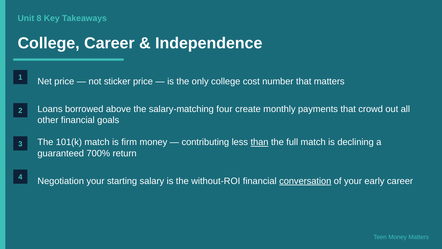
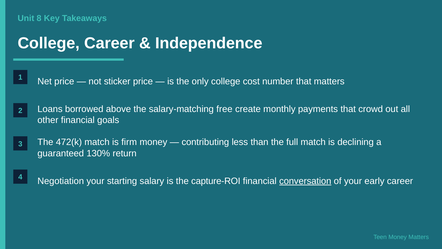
four: four -> free (224, 109)
101(k: 101(k -> 472(k (69, 142)
than underline: present -> none (260, 142)
700%: 700% -> 130% (98, 153)
without-ROI: without-ROI -> capture-ROI (216, 181)
